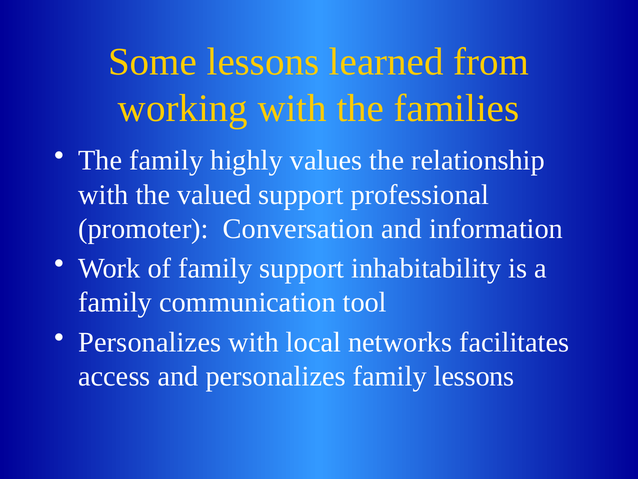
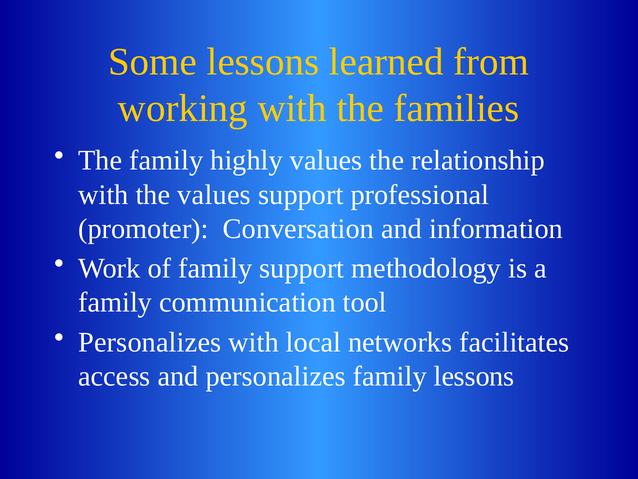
the valued: valued -> values (214, 194)
inhabitability: inhabitability -> methodology (426, 268)
